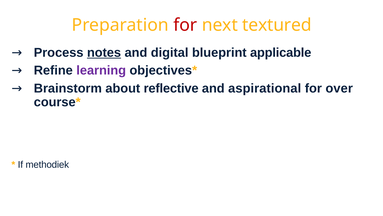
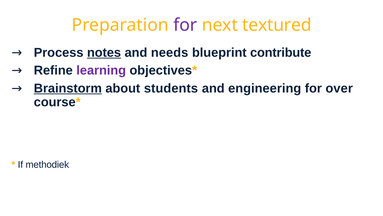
for colour: red -> purple (185, 25)
digital: digital -> needs (170, 52)
applicable: applicable -> contribute (281, 52)
Brainstorm underline: none -> present (68, 88)
reflective: reflective -> students (171, 88)
aspirational: aspirational -> engineering (265, 88)
